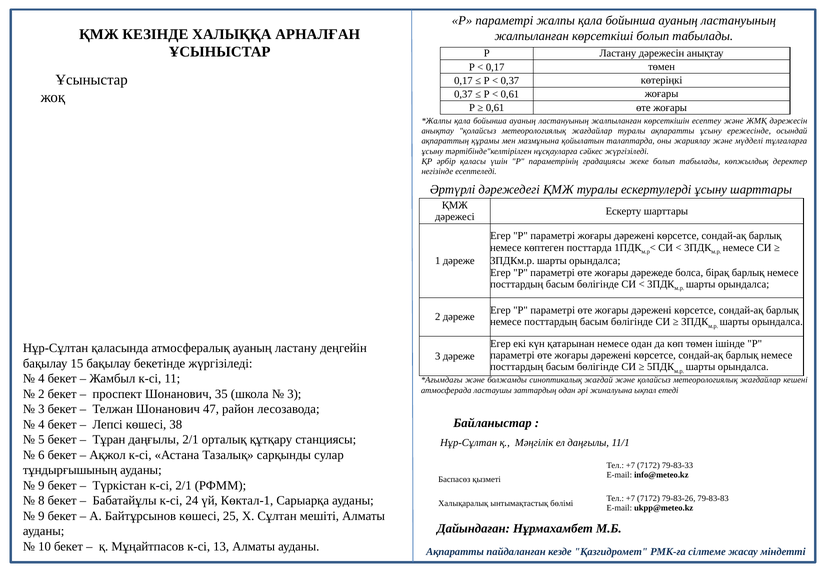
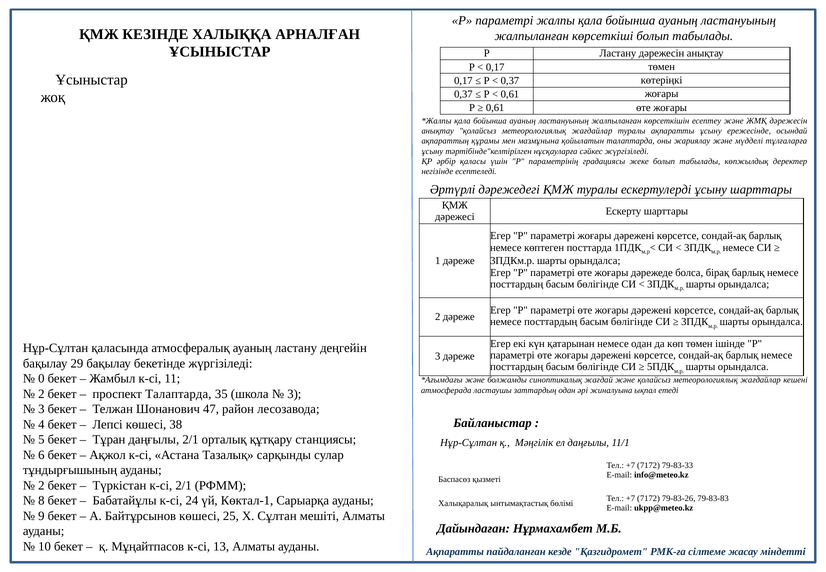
15: 15 -> 29 (77, 363)
4: 4 -> 0 (41, 379)
проспект Шонанович: Шонанович -> Талаптарда (178, 394)
9: 9 -> 2 (41, 485)
